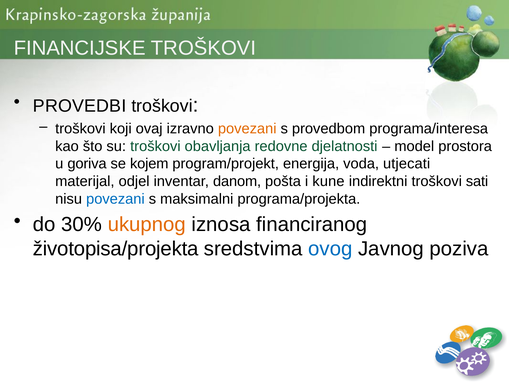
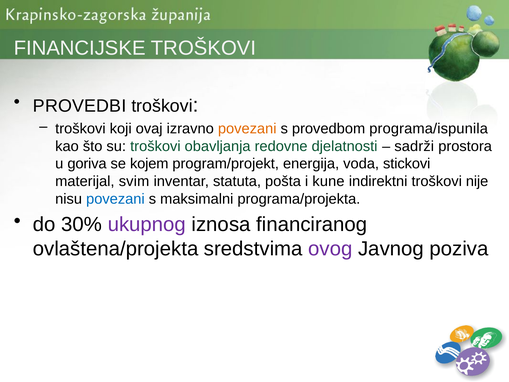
programa/interesa: programa/interesa -> programa/ispunila (429, 129)
model: model -> sadrži (414, 146)
utjecati: utjecati -> stickovi (407, 164)
odjel: odjel -> svim (134, 181)
danom: danom -> statuta (237, 181)
sati: sati -> nije (477, 181)
ukupnog colour: orange -> purple (147, 224)
životopisa/projekta: životopisa/projekta -> ovlaštena/projekta (116, 249)
ovog colour: blue -> purple (330, 249)
